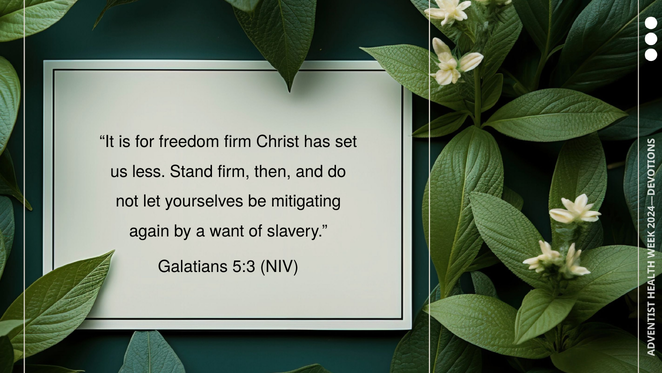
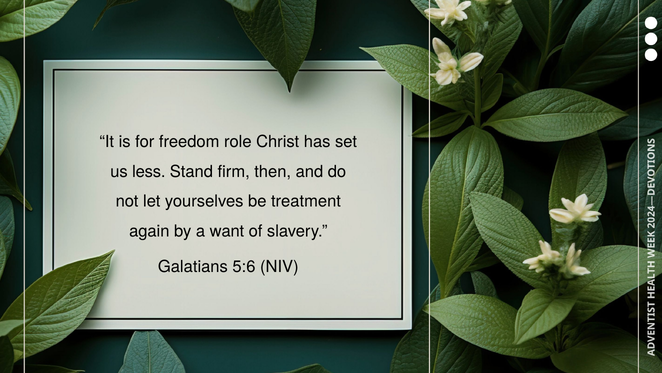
freedom firm: firm -> role (238, 141)
mitigating: mitigating -> treatment (306, 201)
5:3: 5:3 -> 5:6 (244, 266)
